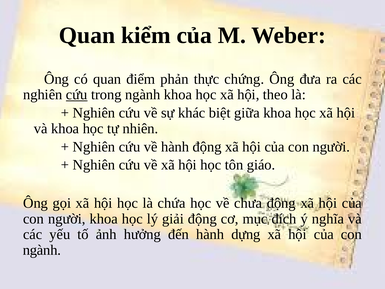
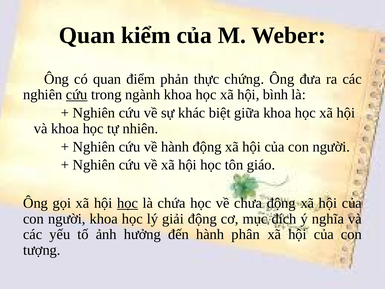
theo: theo -> bình (275, 95)
học underline: none -> present (128, 203)
dựng: dựng -> phân (246, 234)
ngành: ngành -> tượng (42, 250)
